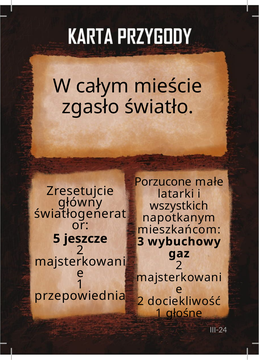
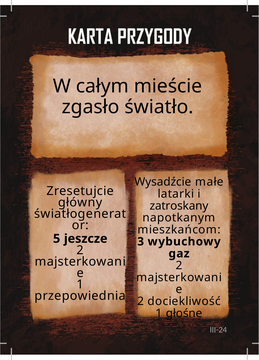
Porzucone: Porzucone -> Wysadźcie (163, 182)
wszystkich: wszystkich -> zatroskany (179, 206)
